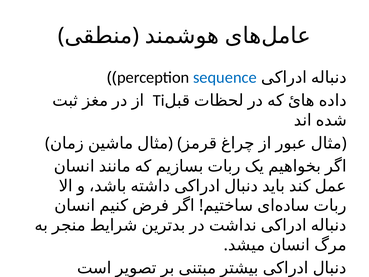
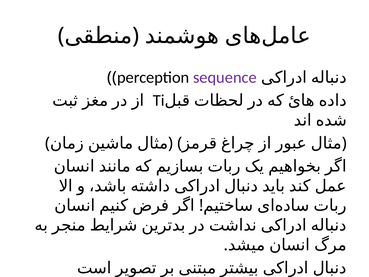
sequence colour: blue -> purple (225, 77)
